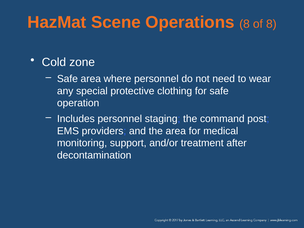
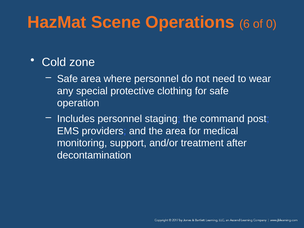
Operations 8: 8 -> 6 (244, 24)
of 8: 8 -> 0 (271, 24)
